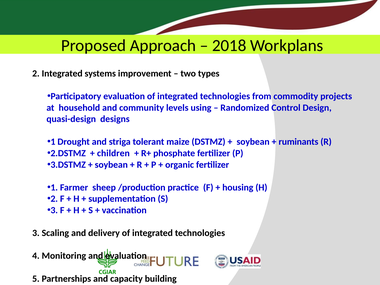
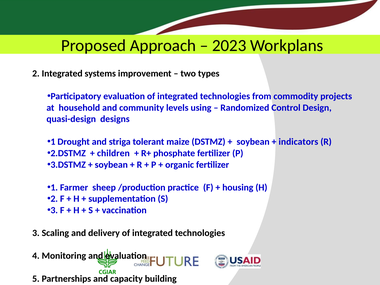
2018: 2018 -> 2023 (229, 45)
ruminants: ruminants -> indicators (298, 142)
